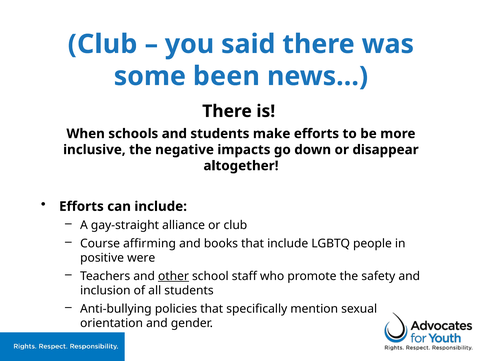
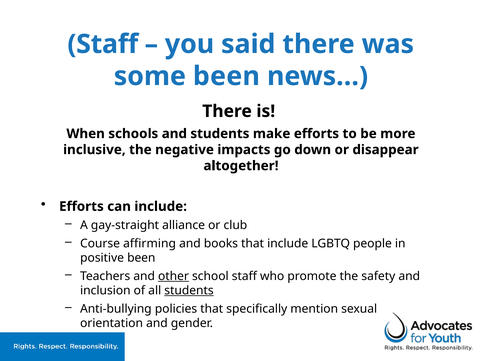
Club: Club -> Staff (103, 44)
positive were: were -> been (141, 258)
students underline: none -> present (189, 291)
